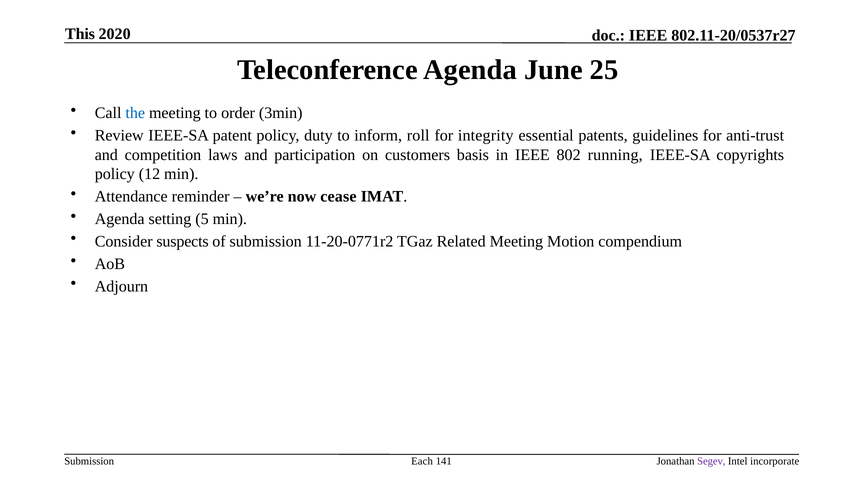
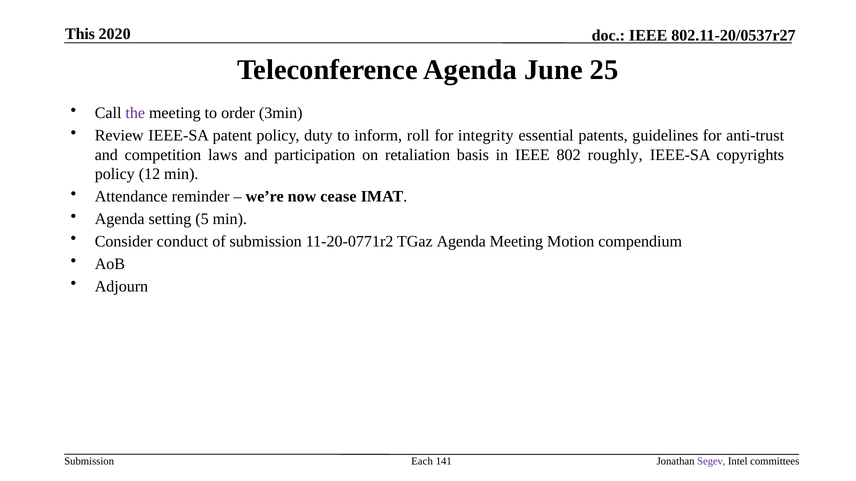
the colour: blue -> purple (135, 113)
customers: customers -> retaliation (418, 155)
running: running -> roughly (615, 155)
suspects: suspects -> conduct (182, 242)
TGaz Related: Related -> Agenda (461, 242)
incorporate: incorporate -> committees (775, 462)
